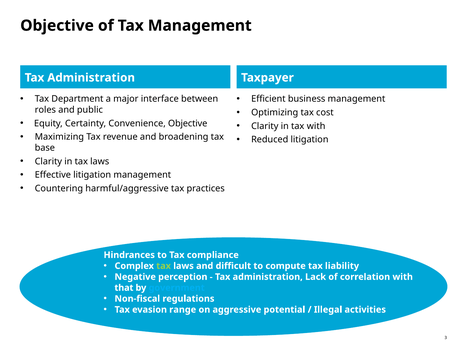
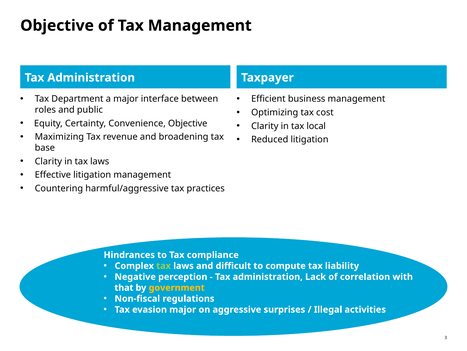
tax with: with -> local (316, 126)
government colour: light blue -> yellow (177, 287)
evasion range: range -> major (183, 309)
potential: potential -> surprises (284, 309)
